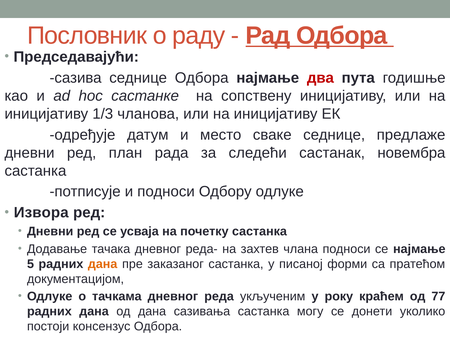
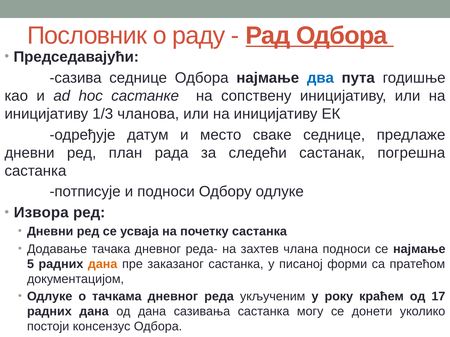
два colour: red -> blue (320, 78)
новембра: новембра -> пoгрeшнa (411, 153)
77: 77 -> 17 (438, 297)
